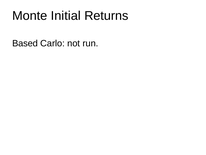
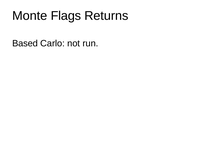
Initial: Initial -> Flags (66, 16)
